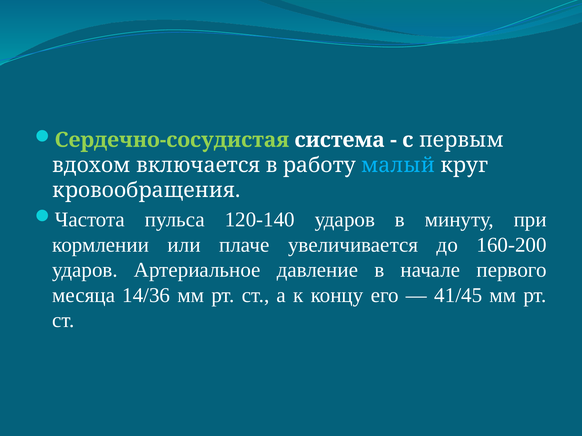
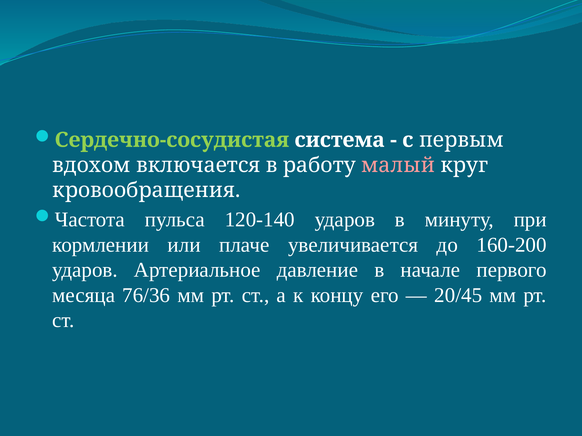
малый colour: light blue -> pink (398, 165)
14/36: 14/36 -> 76/36 (146, 296)
41/45: 41/45 -> 20/45 (458, 296)
